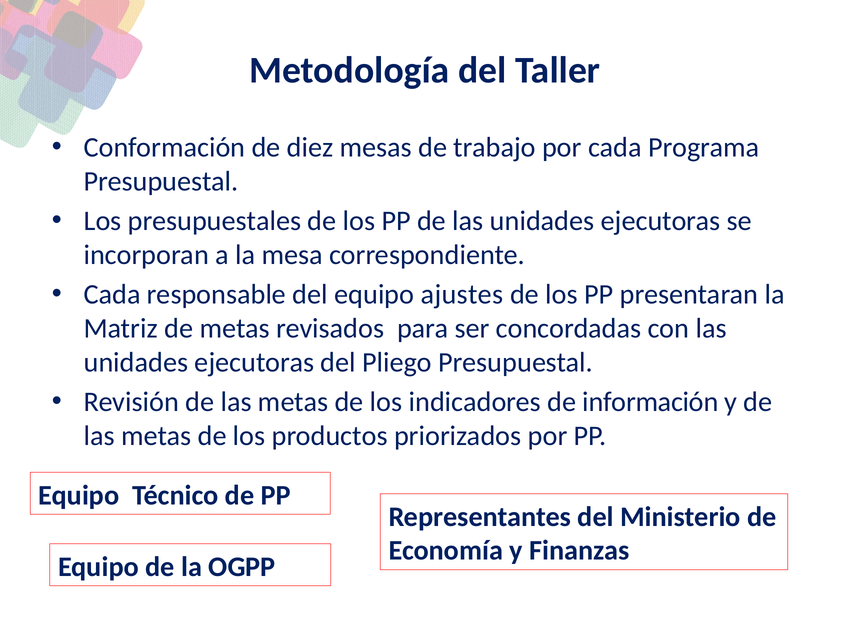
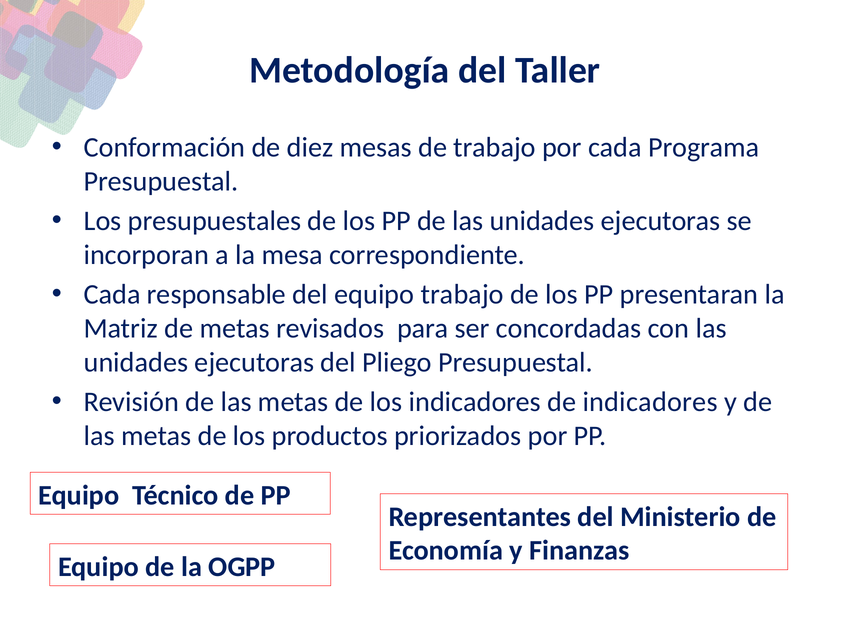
equipo ajustes: ajustes -> trabajo (462, 294)
de información: información -> indicadores (650, 402)
